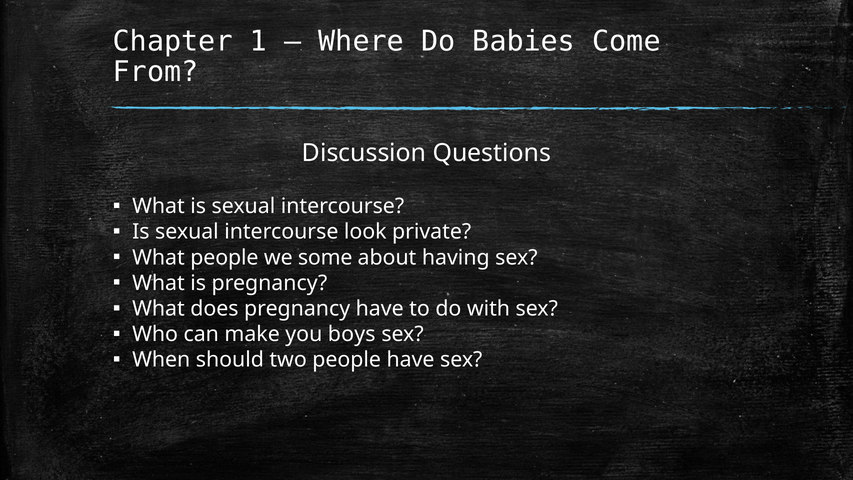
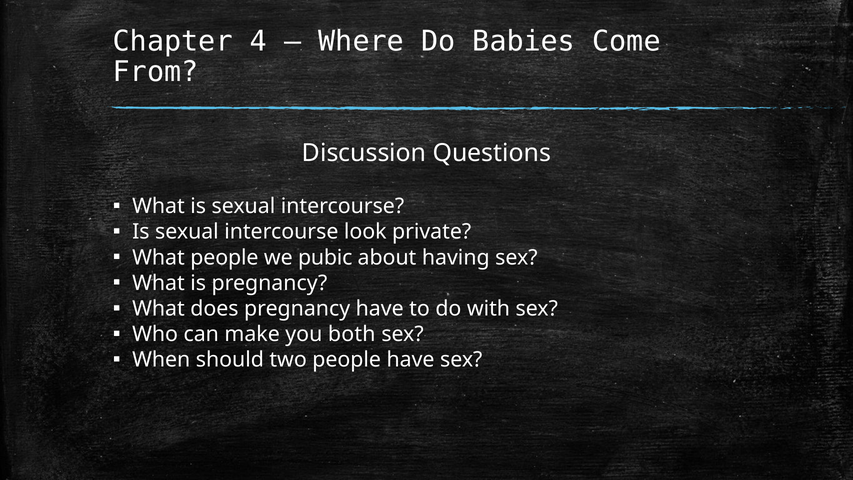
1: 1 -> 4 (258, 41)
some: some -> pubic (325, 257)
boys: boys -> both (352, 334)
